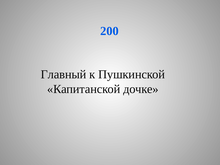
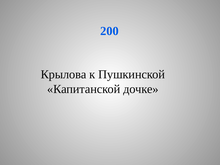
Главный: Главный -> Крылова (64, 74)
